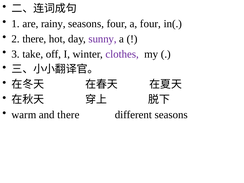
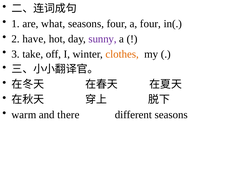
rainy: rainy -> what (53, 24)
2 there: there -> have (34, 39)
clothes colour: purple -> orange (122, 54)
